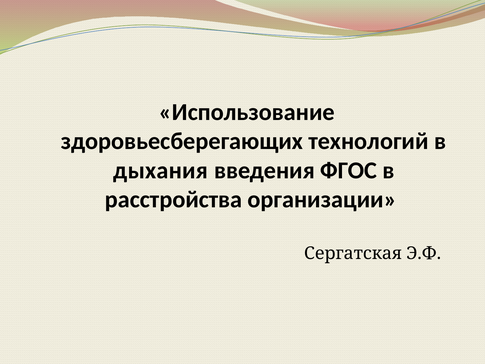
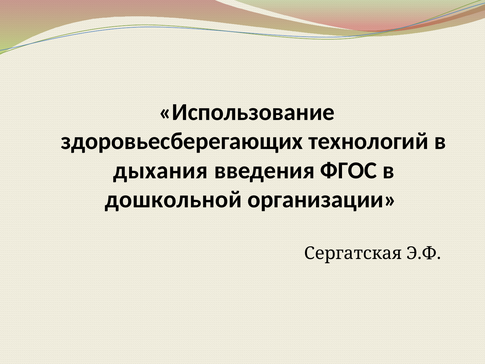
расстройства: расстройства -> дошкольной (173, 199)
